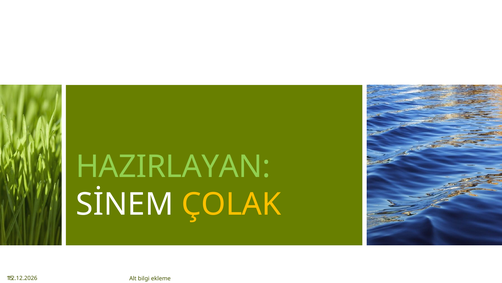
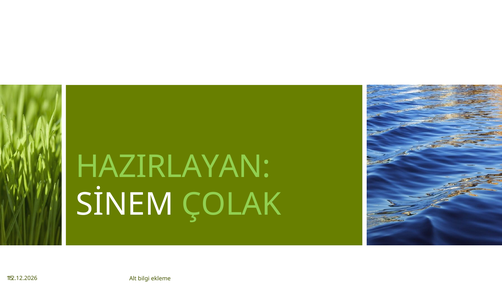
ÇOLAK colour: yellow -> light green (231, 204)
